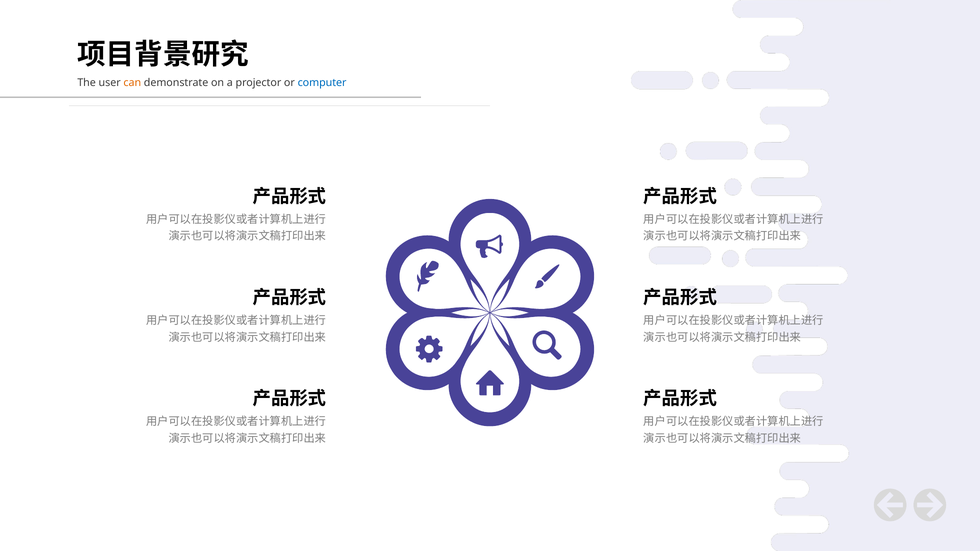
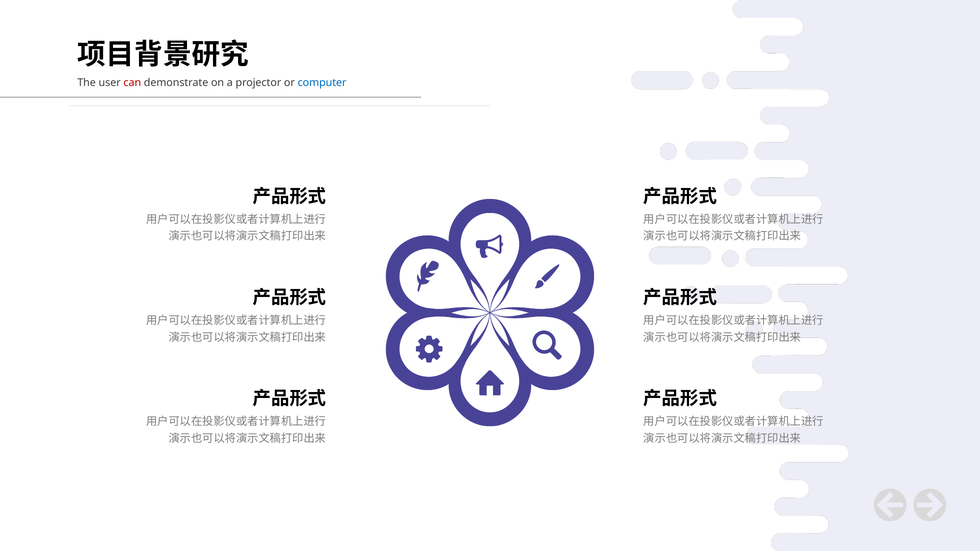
can colour: orange -> red (132, 83)
